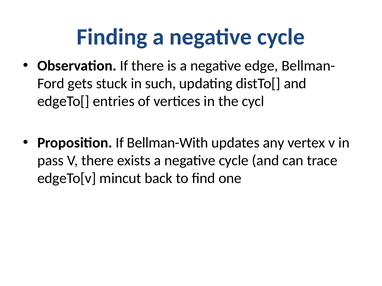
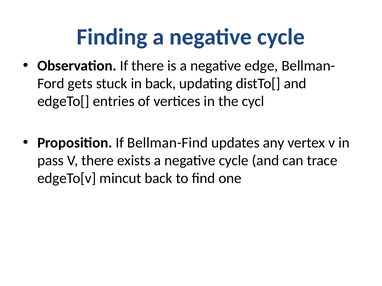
in such: such -> back (161, 84)
Bellman-With: Bellman-With -> Bellman-Find (168, 143)
